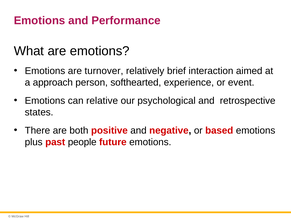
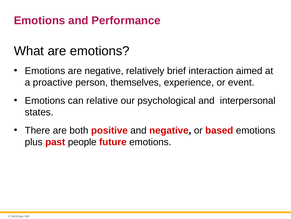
are turnover: turnover -> negative (104, 71)
approach: approach -> proactive (53, 82)
softhearted: softhearted -> themselves (136, 82)
retrospective: retrospective -> interpersonal (248, 100)
